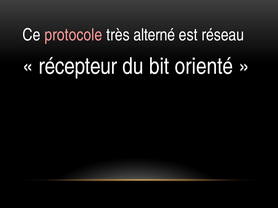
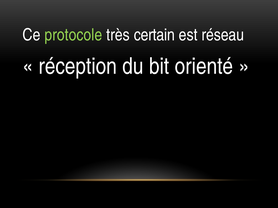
protocole colour: pink -> light green (73, 35)
alterné: alterné -> certain (154, 35)
récepteur: récepteur -> réception (78, 66)
